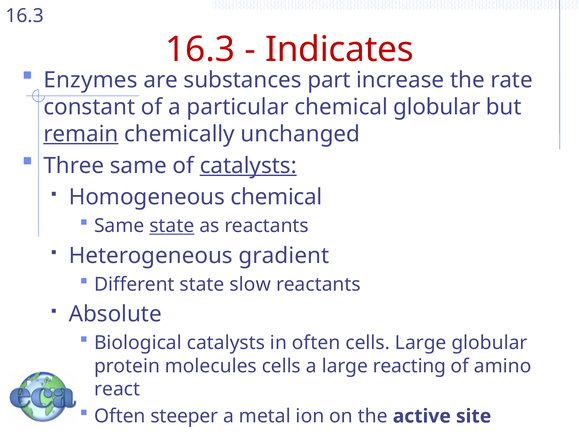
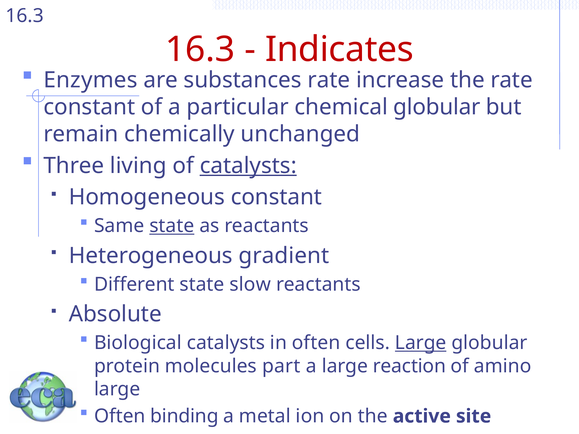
substances part: part -> rate (329, 80)
remain underline: present -> none (81, 134)
Three same: same -> living (138, 166)
Homogeneous chemical: chemical -> constant (276, 197)
Large underline: none -> present (421, 343)
molecules cells: cells -> part (281, 366)
reacting: reacting -> reaction (409, 366)
react: react -> large (117, 389)
steeper: steeper -> binding (184, 416)
